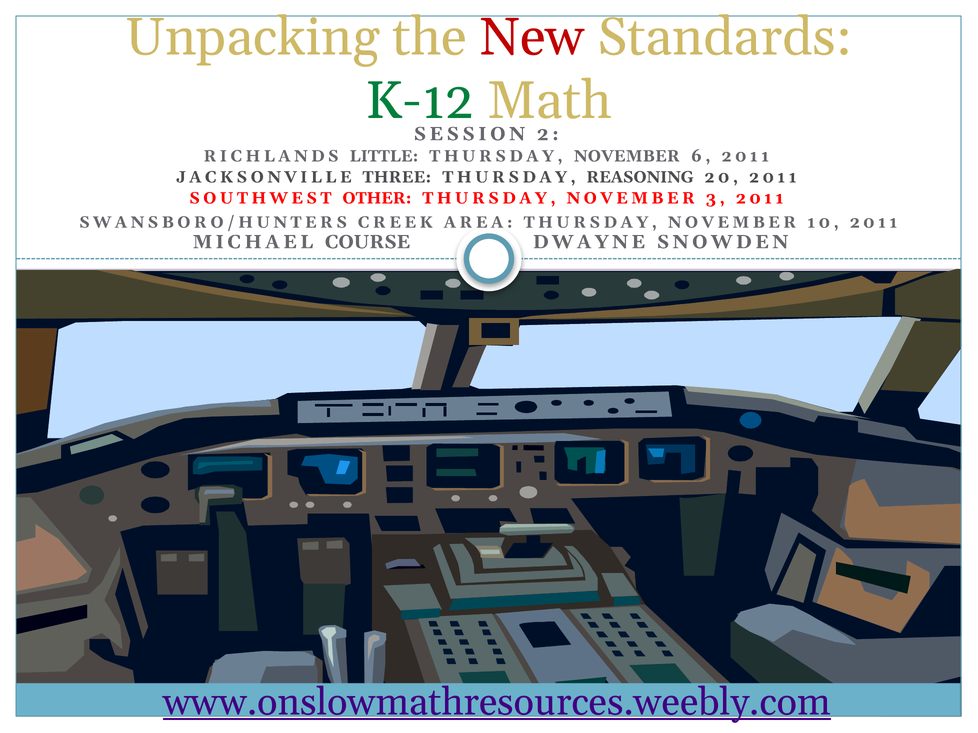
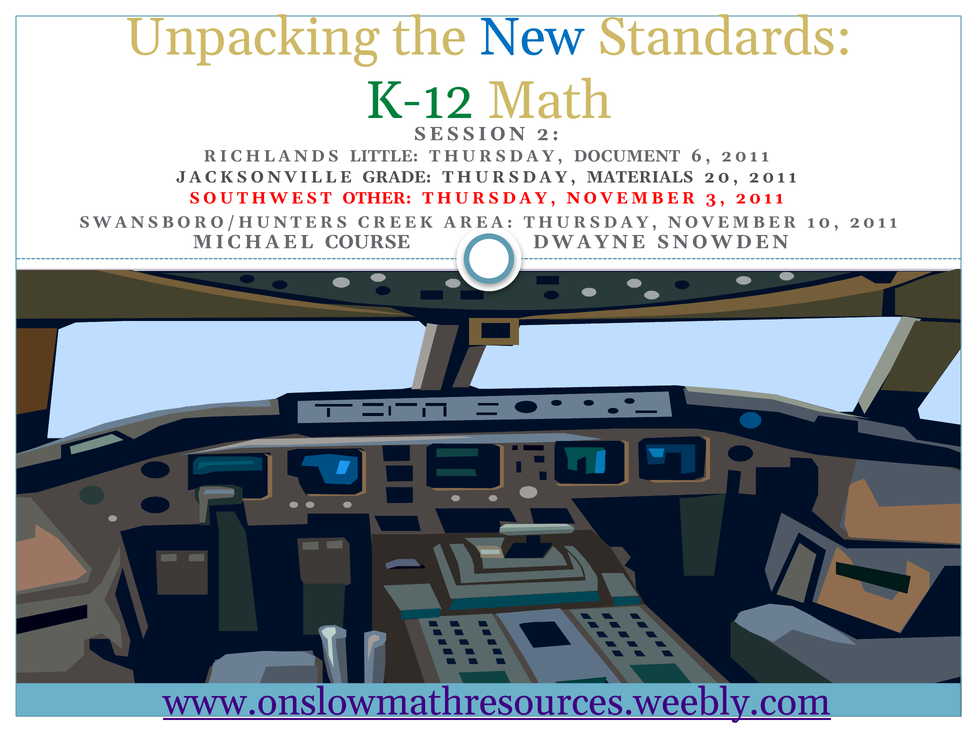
New colour: red -> blue (532, 37)
NOVEMBER: NOVEMBER -> DOCUMENT (627, 156)
THREE: THREE -> GRADE (397, 177)
REASONING: REASONING -> MATERIALS (640, 177)
